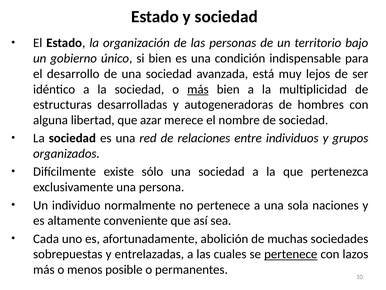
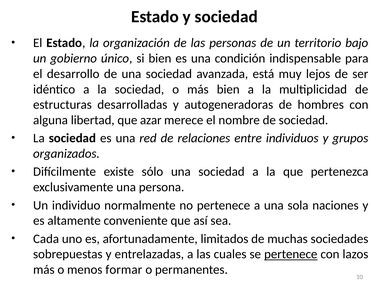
más underline: present -> none (198, 89)
abolición: abolición -> limitados (224, 238)
posible: posible -> formar (124, 269)
